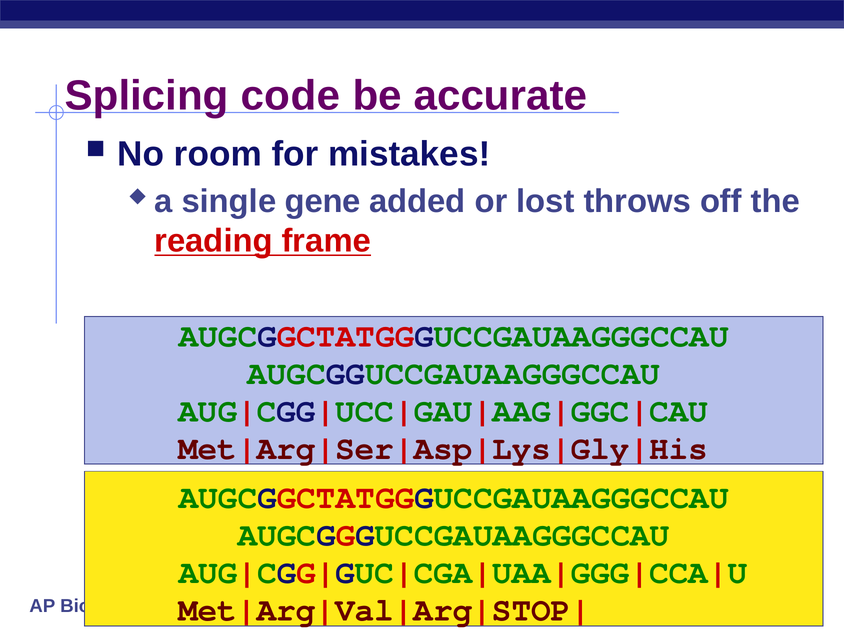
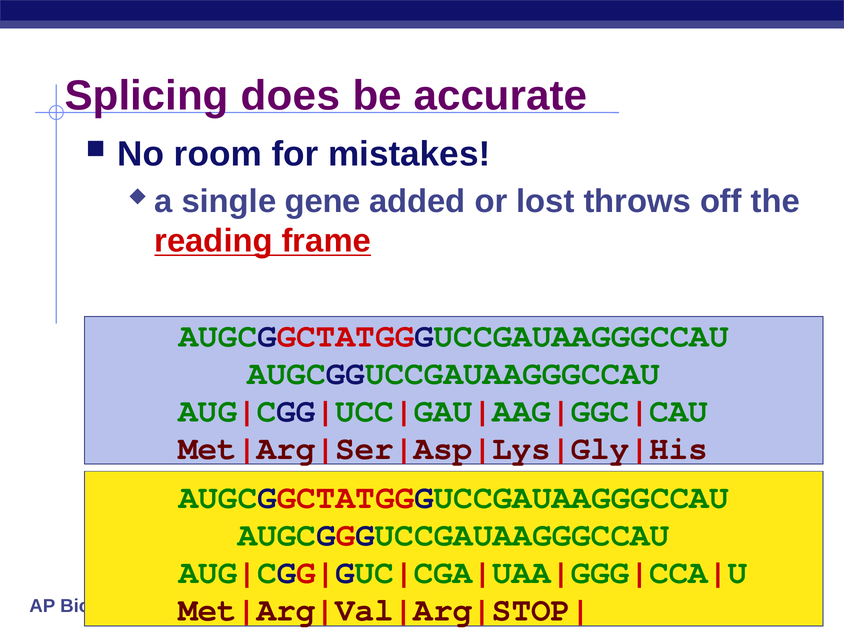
code: code -> does (290, 96)
